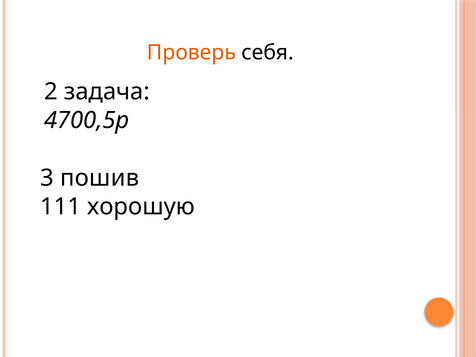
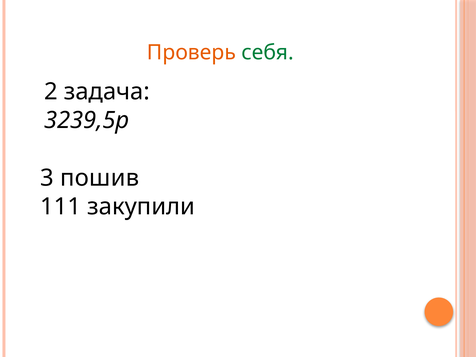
себя colour: black -> green (268, 53)
4700,5р: 4700,5р -> 3239,5р (87, 120)
хорошую: хорошую -> закупили (141, 207)
